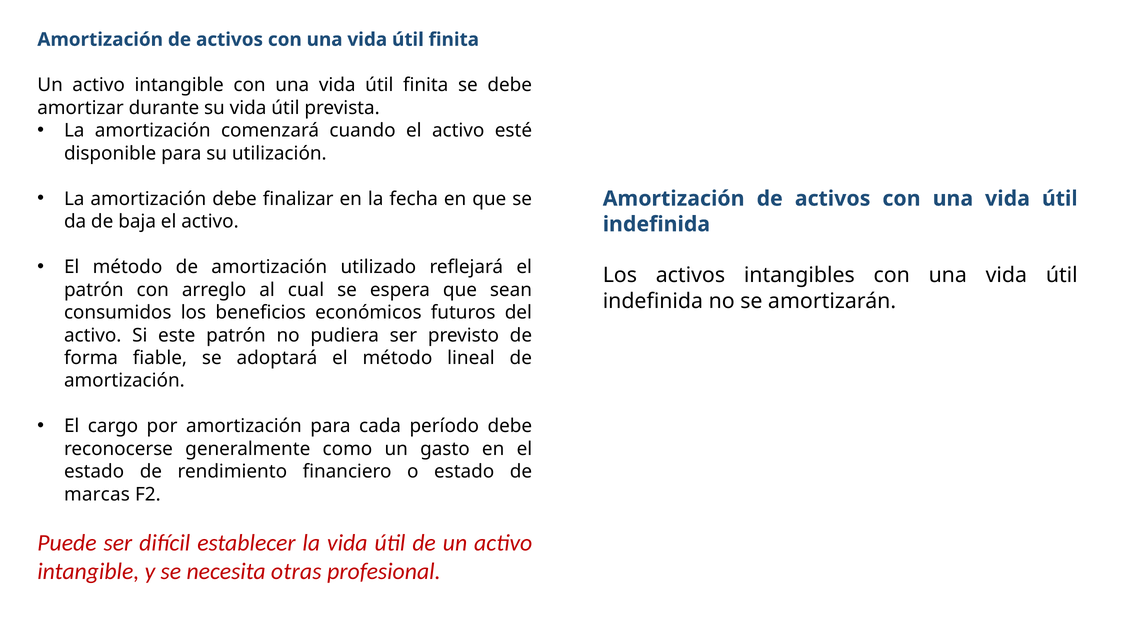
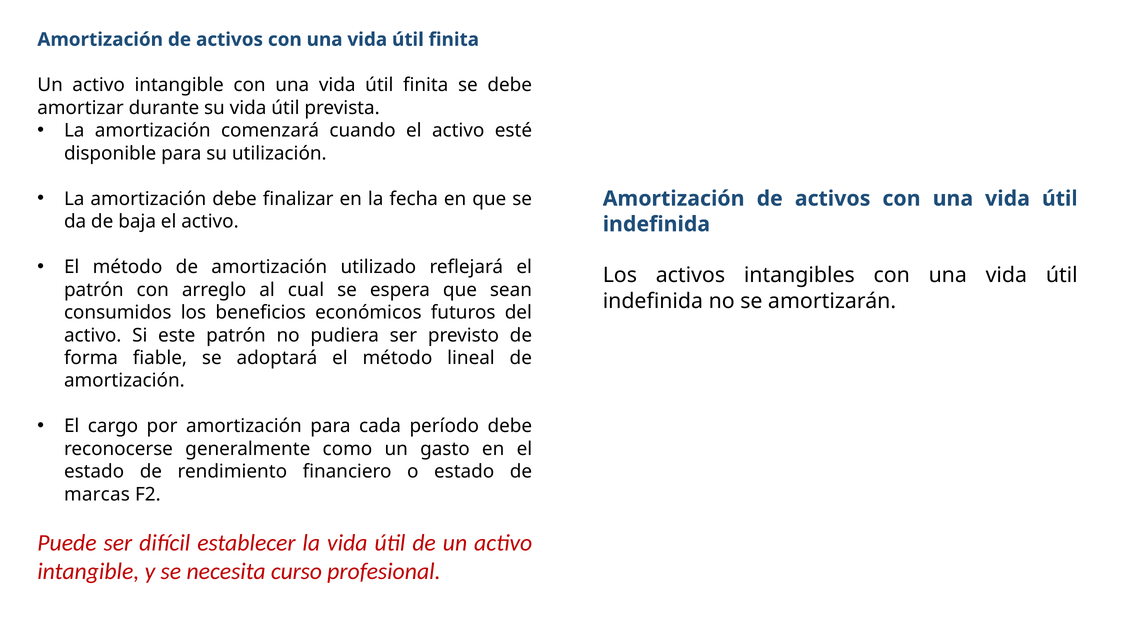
otras: otras -> curso (296, 572)
